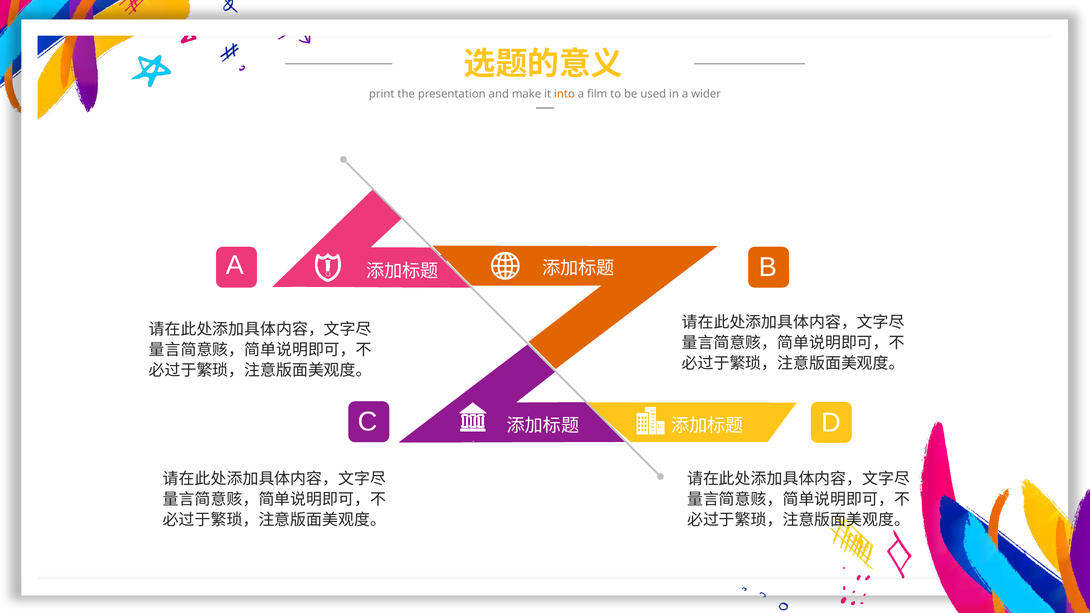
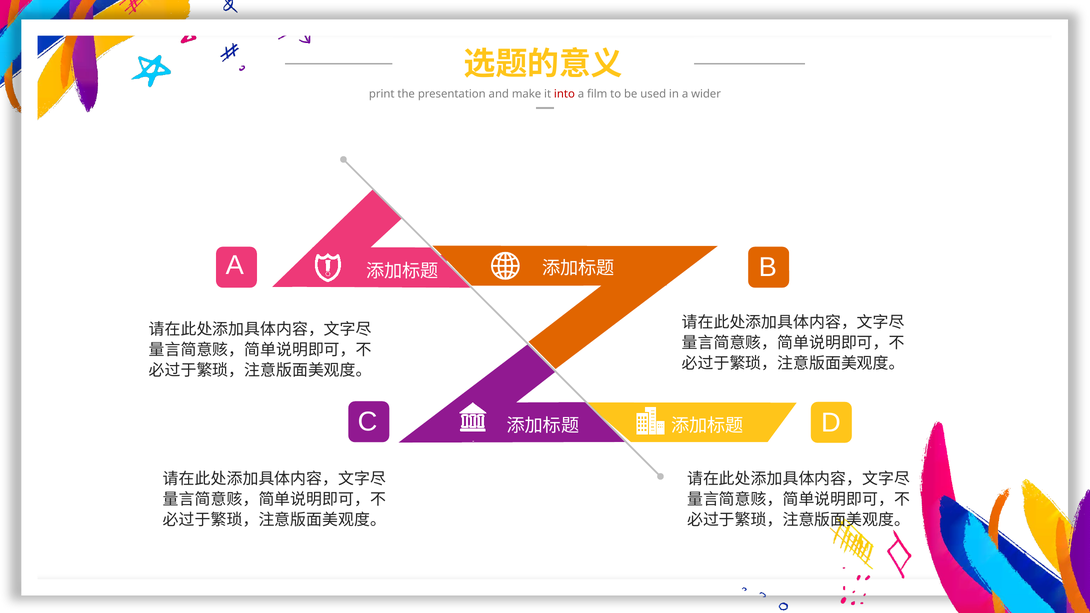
into colour: orange -> red (564, 94)
